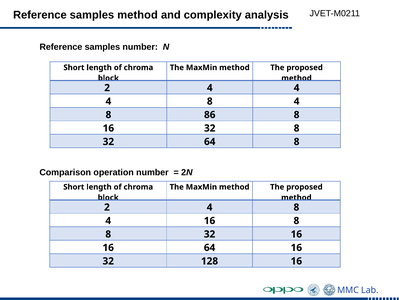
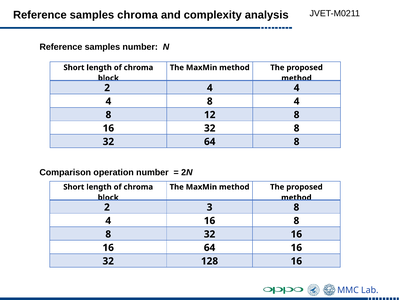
samples method: method -> chroma (138, 15)
86: 86 -> 12 (210, 114)
4: 4 -> 3 (210, 207)
